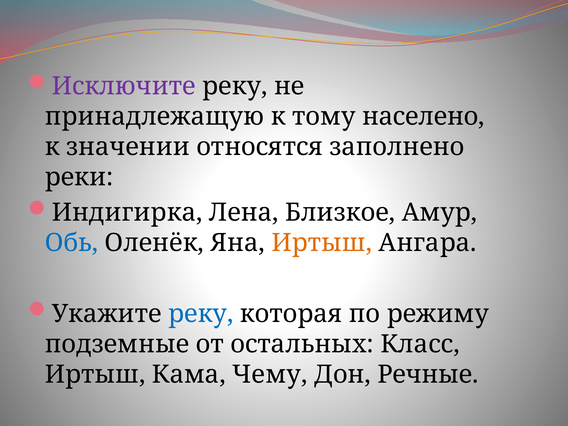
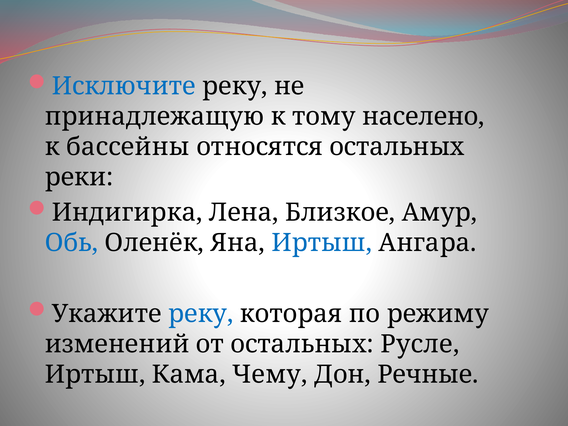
Исключите colour: purple -> blue (124, 86)
значении: значении -> бассейны (128, 147)
относятся заполнено: заполнено -> остальных (397, 147)
Иртыш colour: orange -> blue (322, 243)
подземные: подземные -> изменений (117, 344)
Класс: Класс -> Русле (420, 344)
